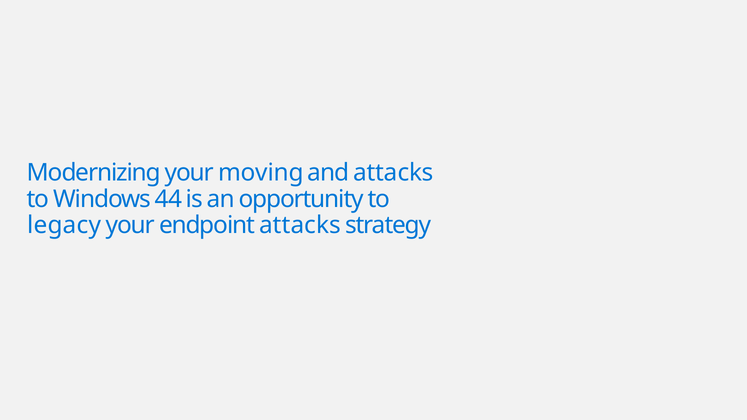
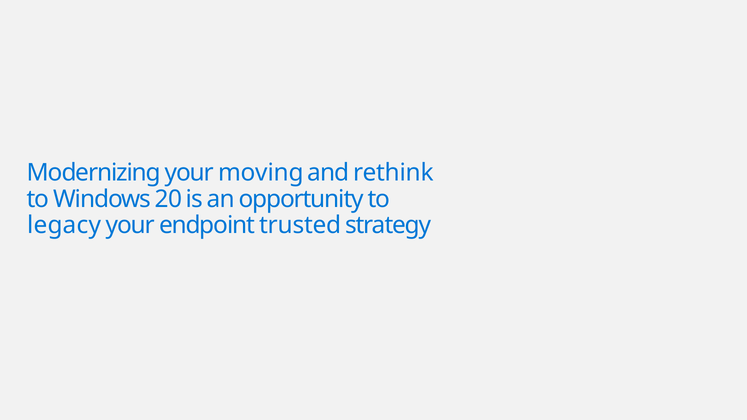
and attacks: attacks -> rethink (393, 173)
44: 44 -> 20 (169, 199)
endpoint attacks: attacks -> trusted (300, 225)
